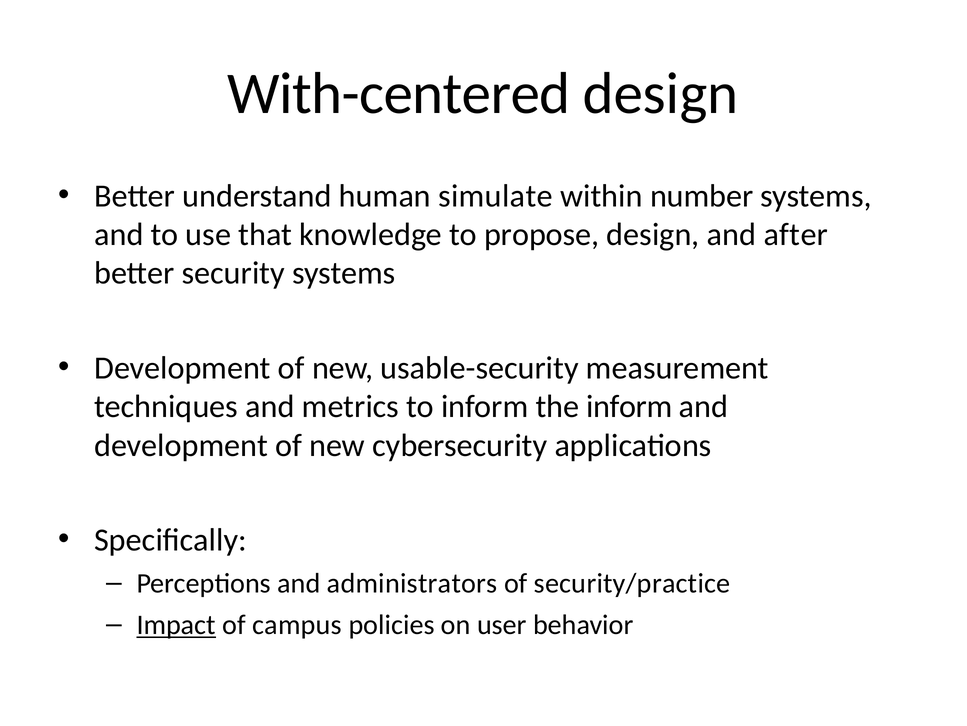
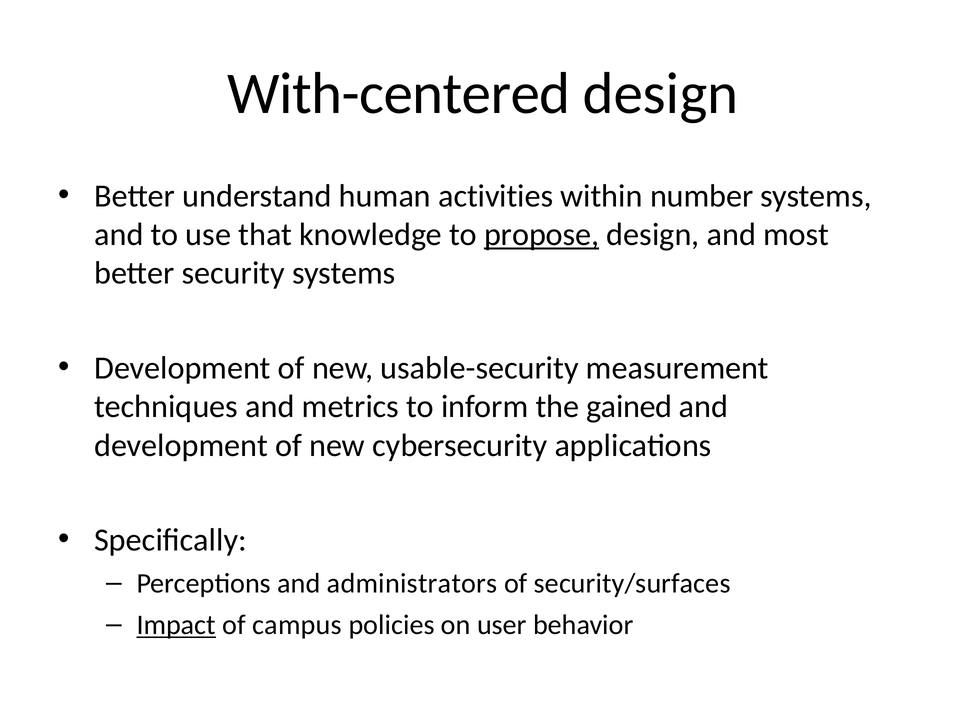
simulate: simulate -> activities (496, 196)
propose underline: none -> present (542, 234)
after: after -> most (796, 234)
the inform: inform -> gained (629, 406)
security/practice: security/practice -> security/surfaces (632, 583)
